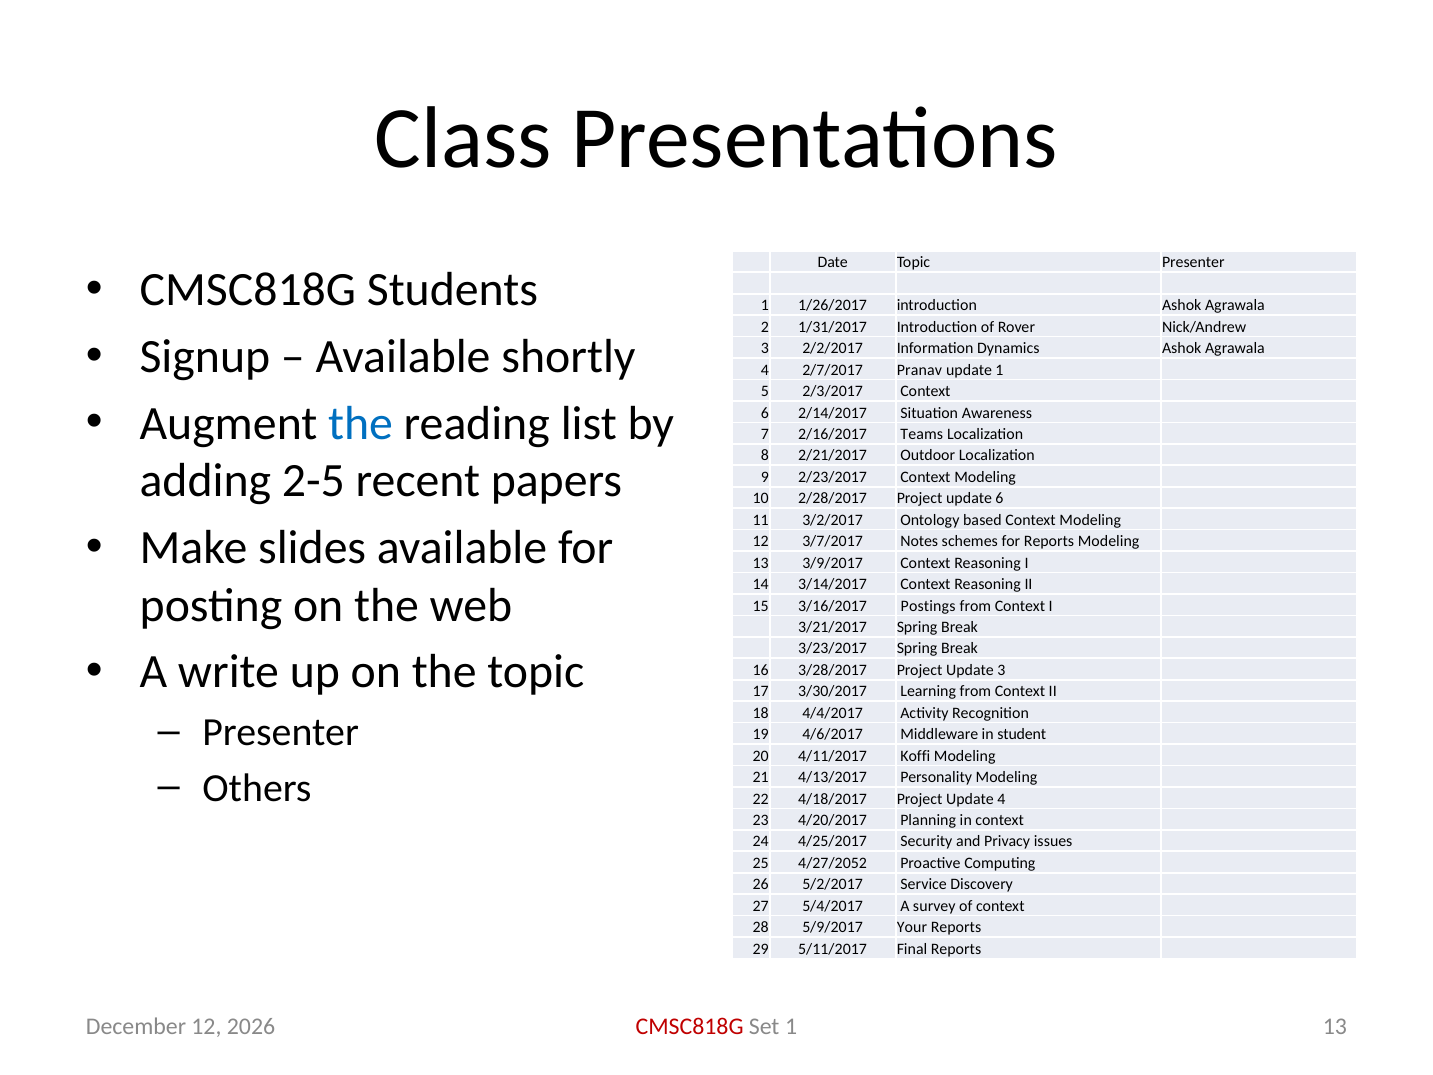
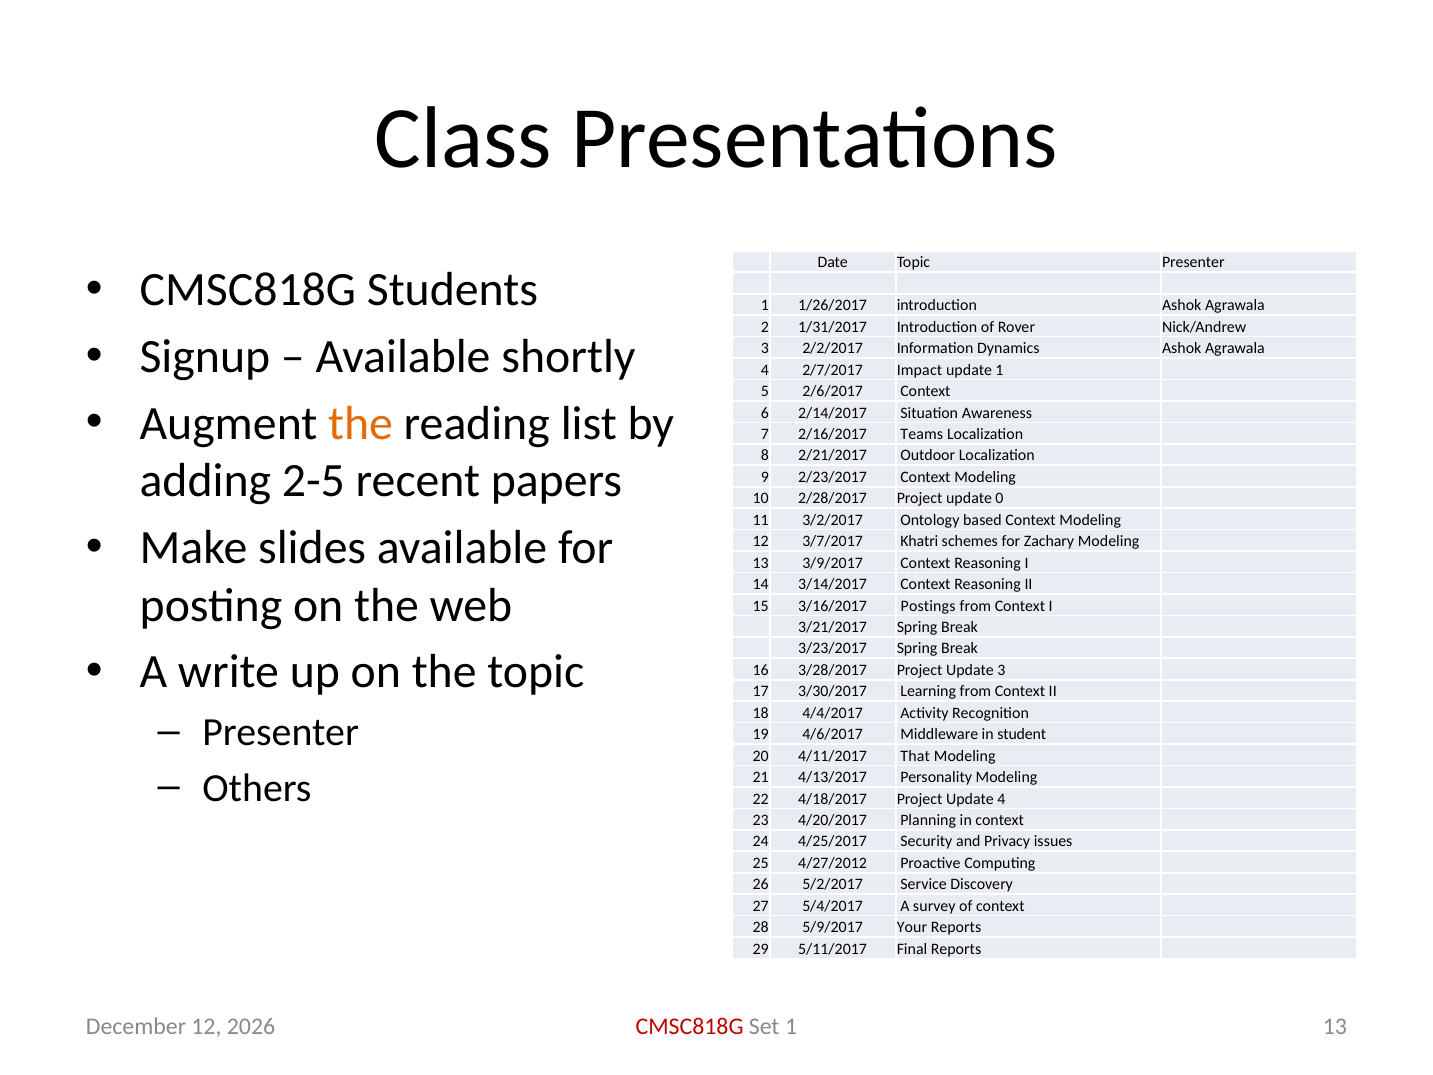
Pranav: Pranav -> Impact (919, 370)
2/3/2017: 2/3/2017 -> 2/6/2017 (833, 391)
the colour: blue -> orange (360, 424)
update 6: 6 -> 0 (1000, 499)
Notes: Notes -> Khatri (919, 541)
for Reports: Reports -> Zachary (1049, 541)
Koffi: Koffi -> That (915, 756)
4/27/2052: 4/27/2052 -> 4/27/2012 (833, 863)
